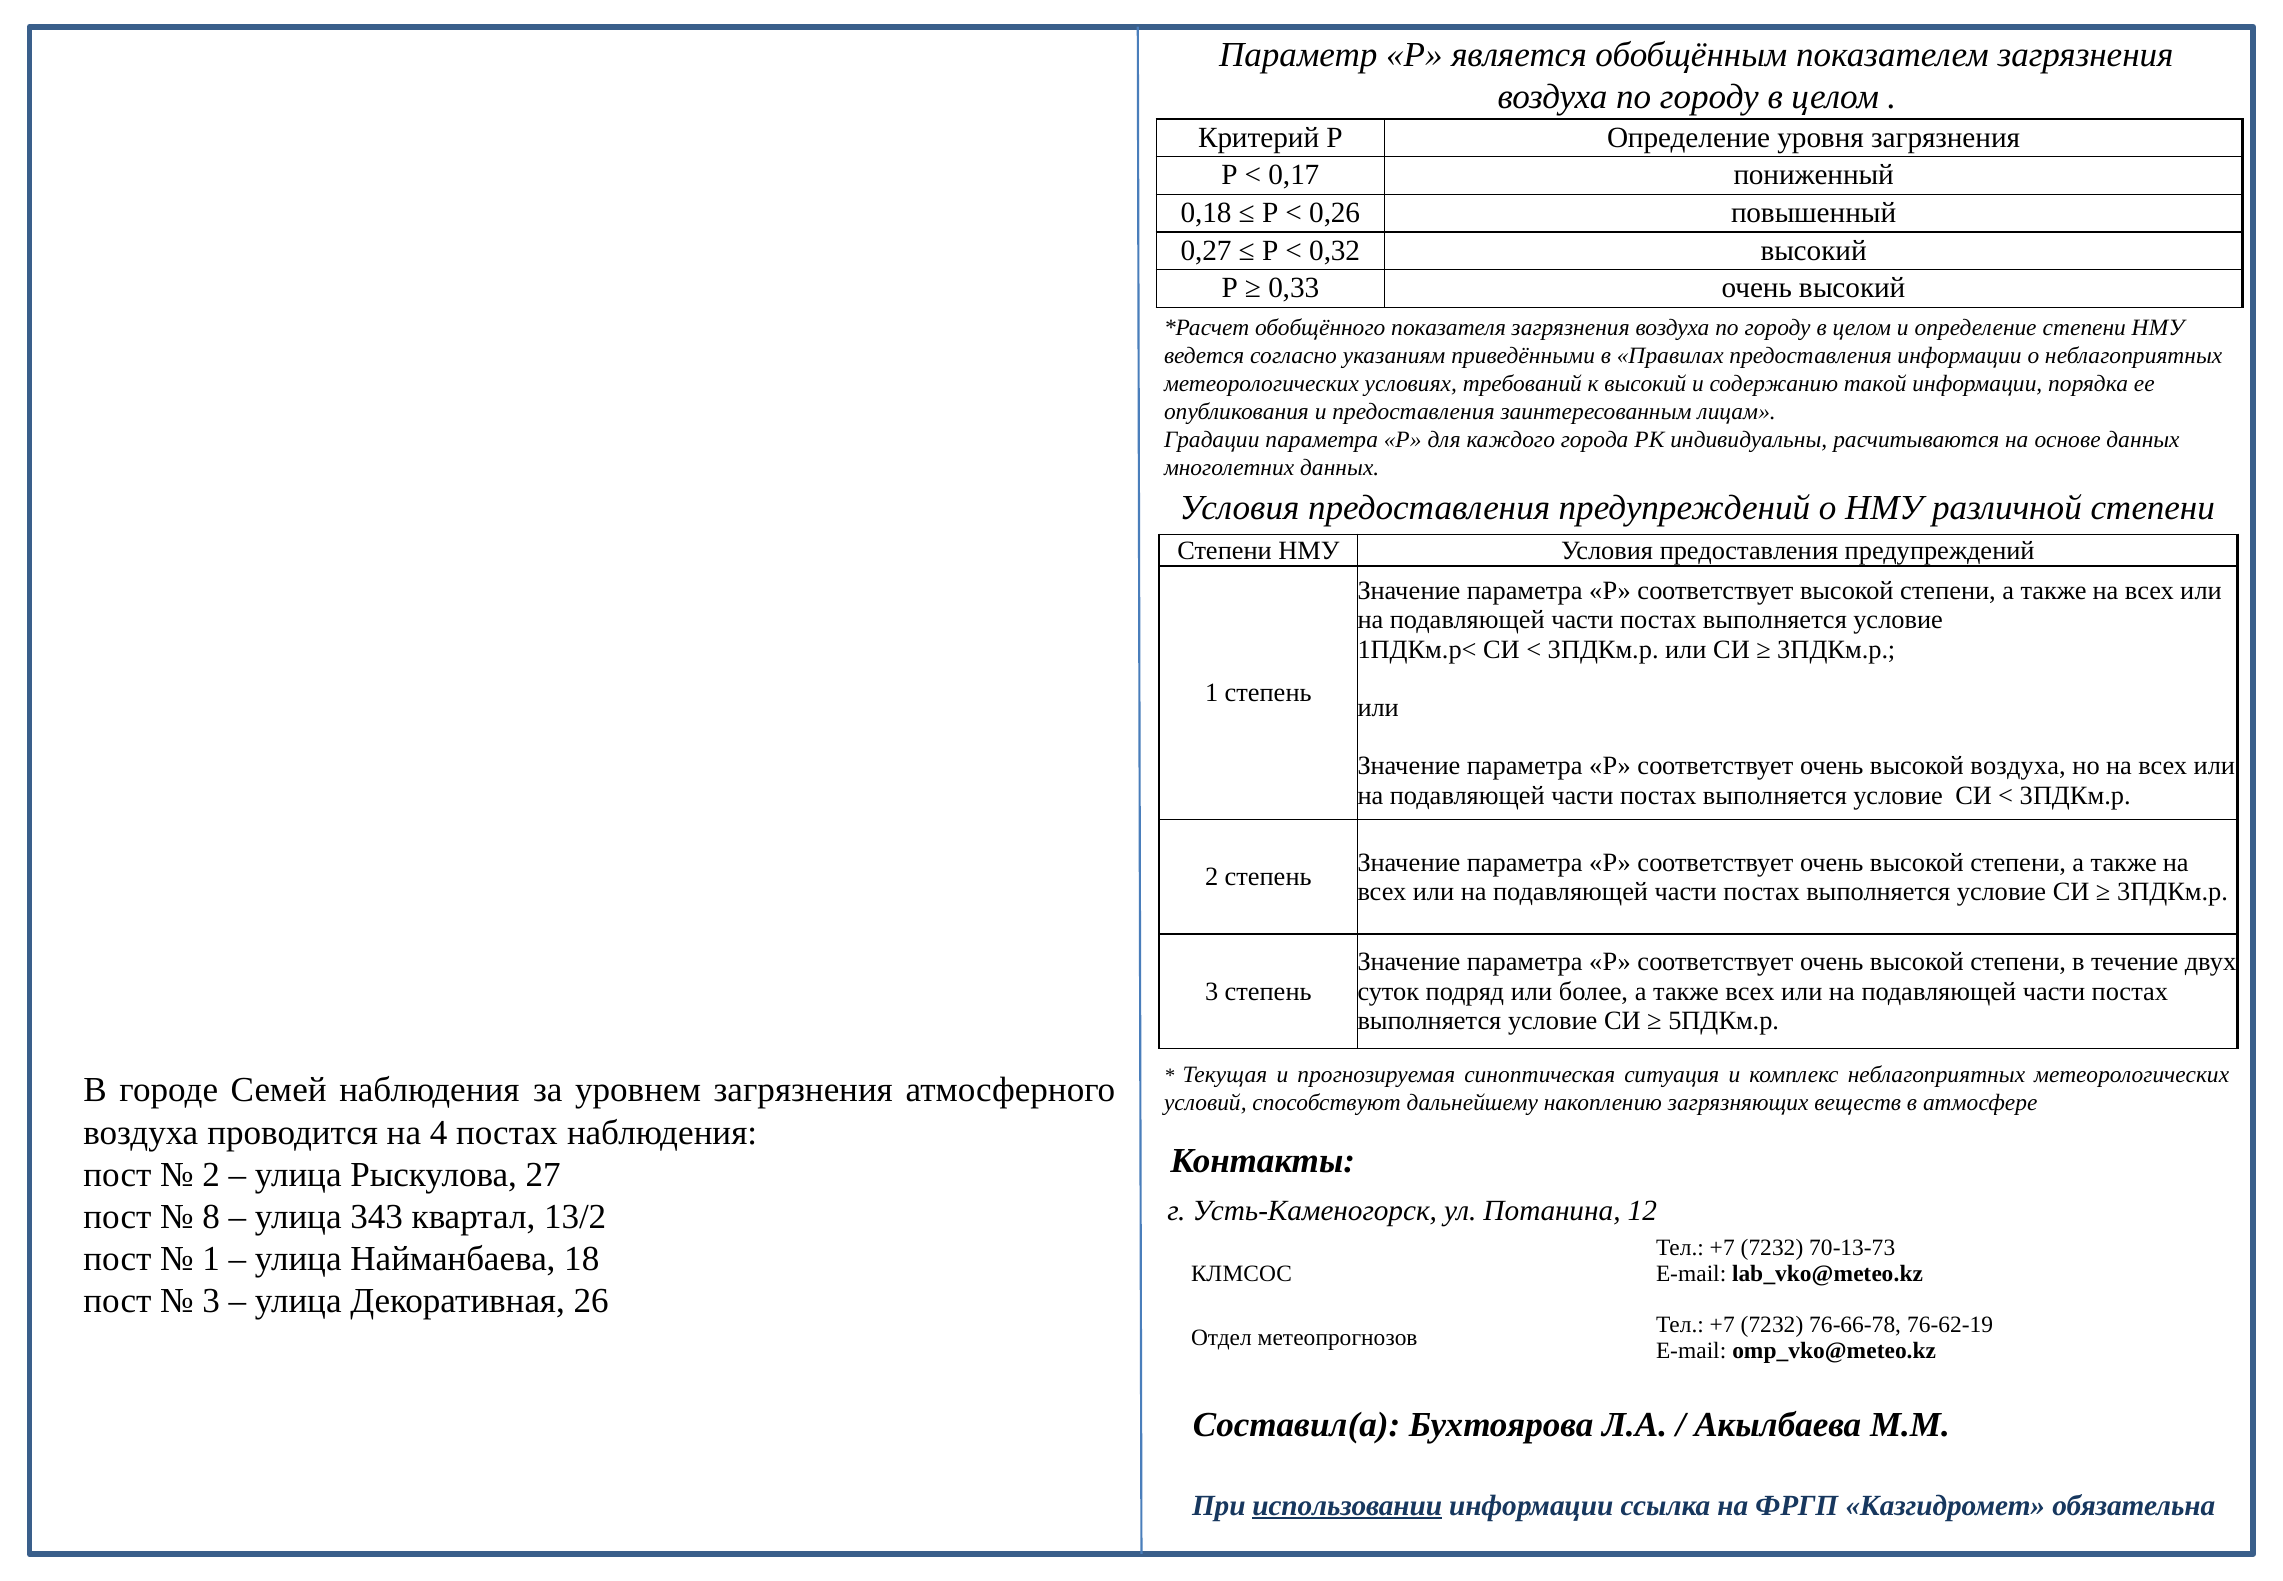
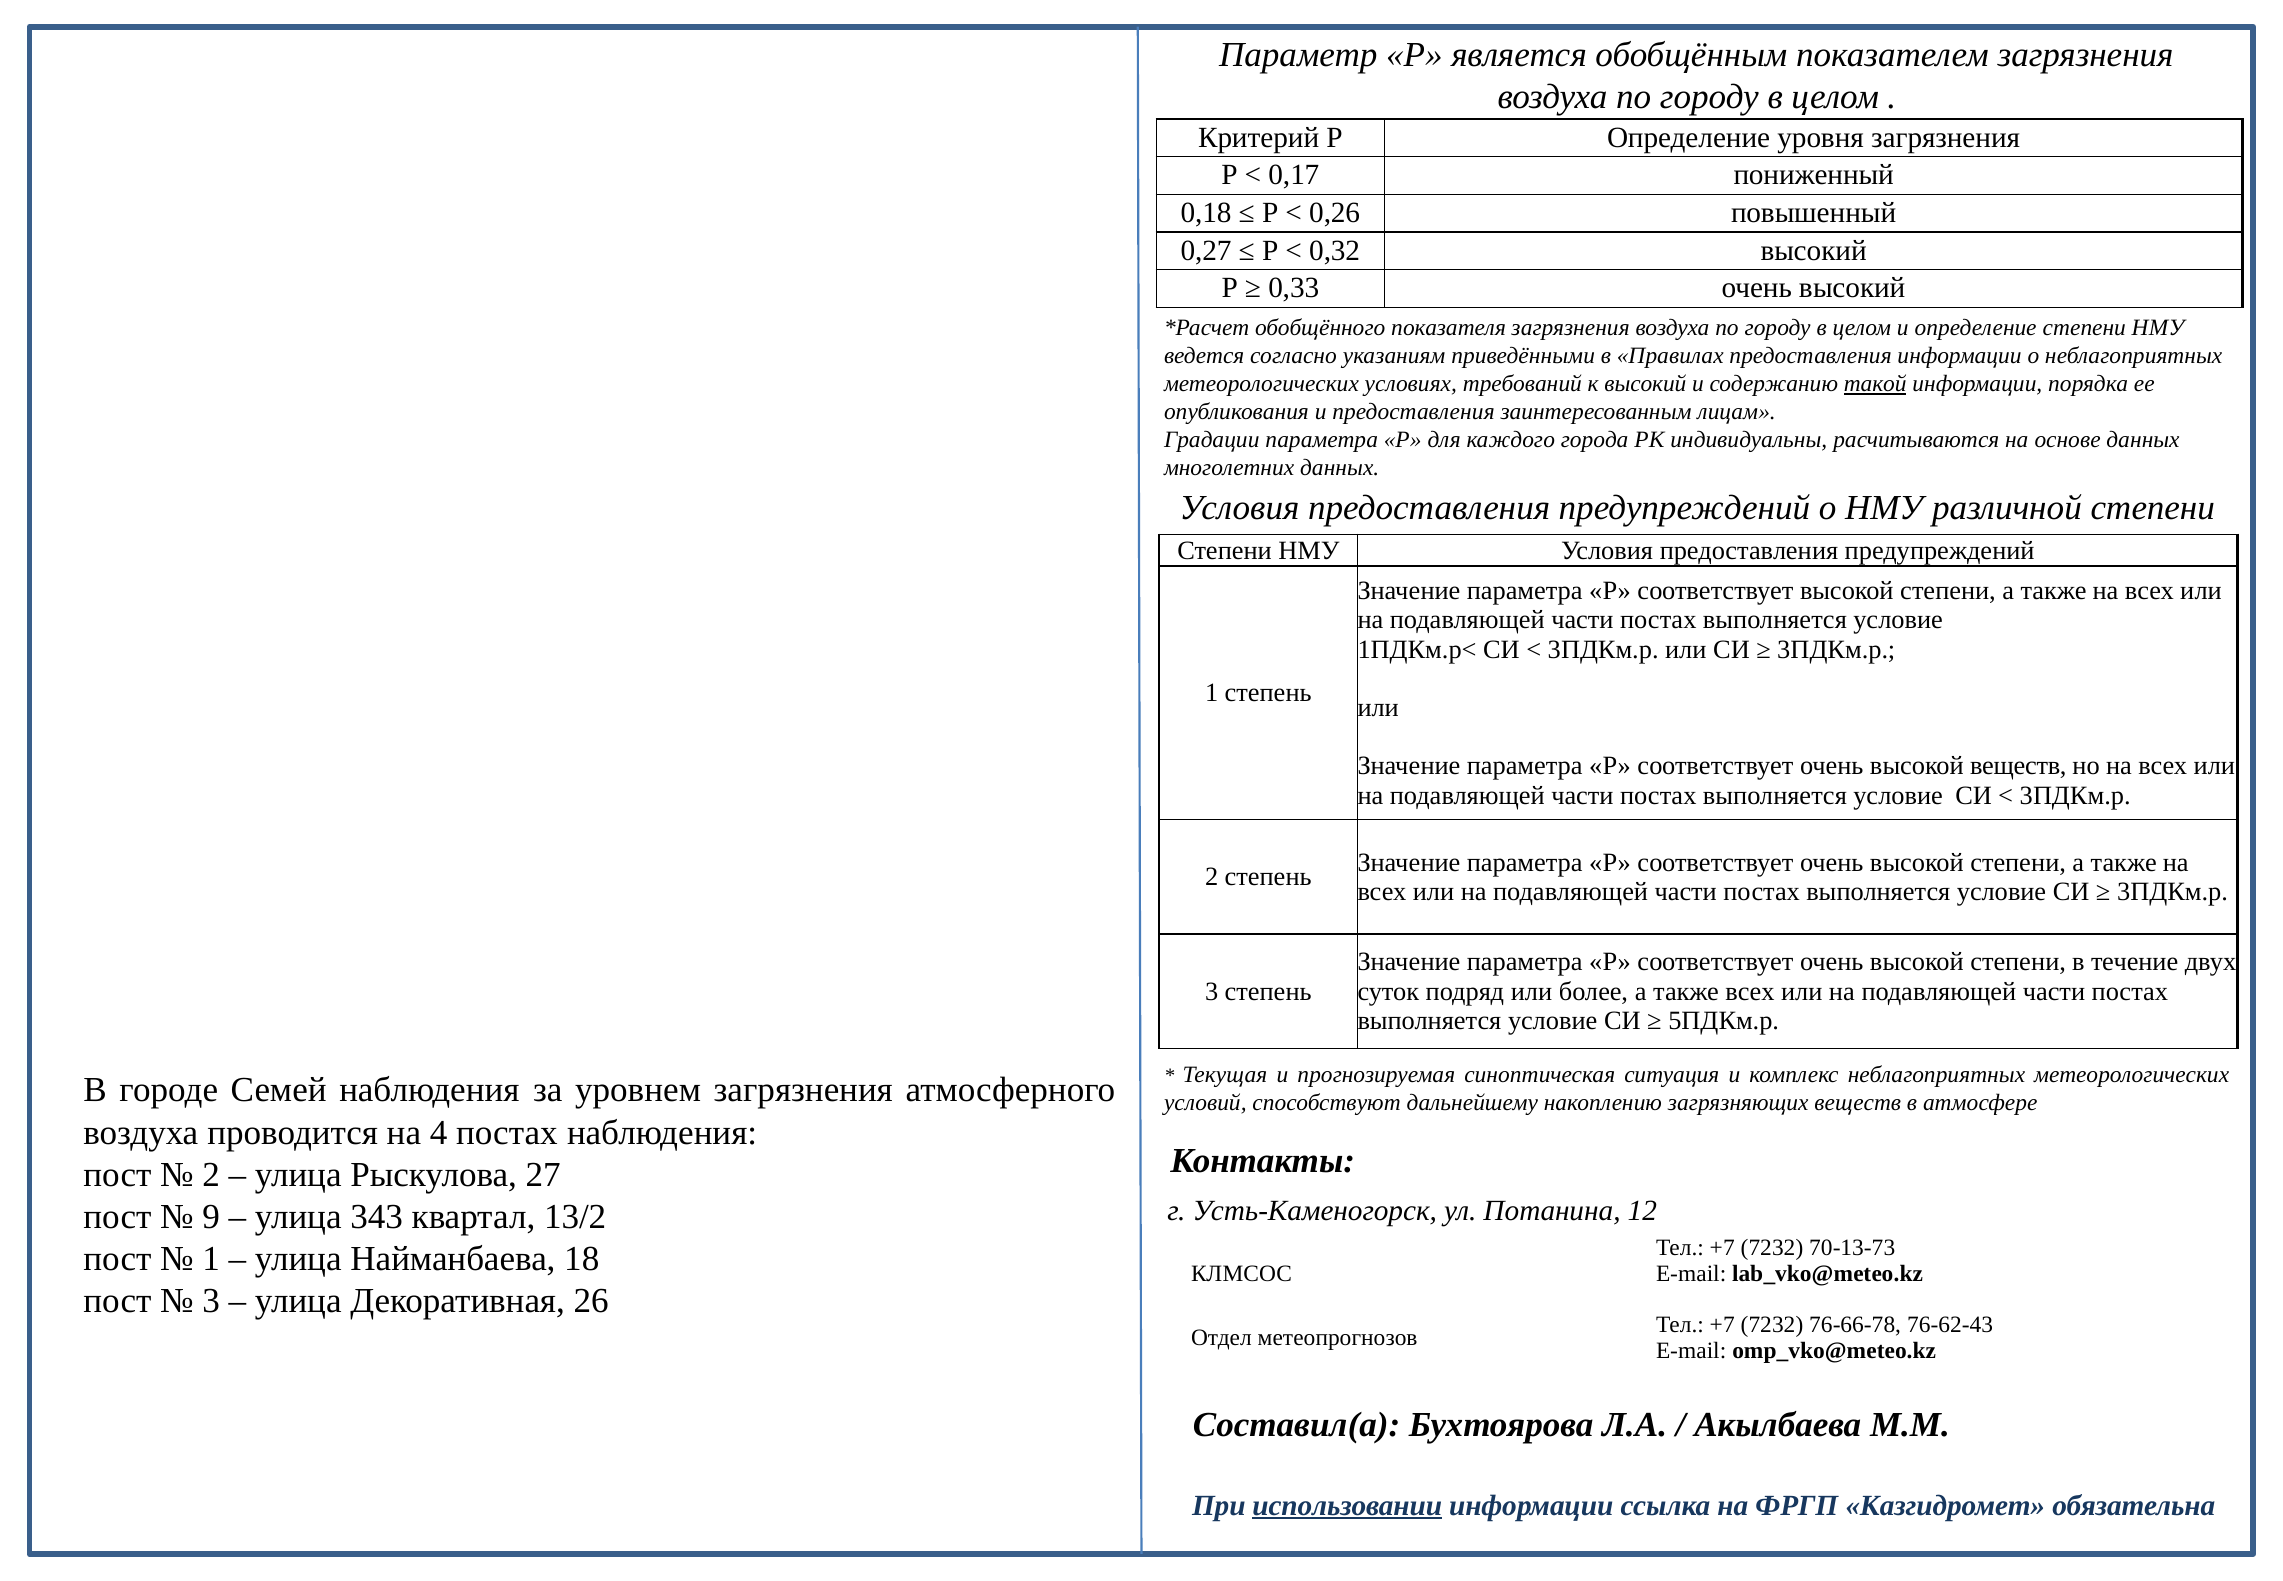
такой underline: none -> present (1875, 384)
высокой воздуха: воздуха -> веществ (2018, 766)
8: 8 -> 9 (211, 1216)
76-62-19: 76-62-19 -> 76-62-43 (1950, 1324)
